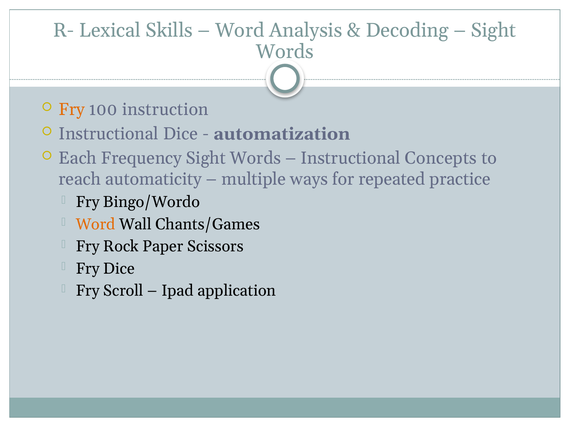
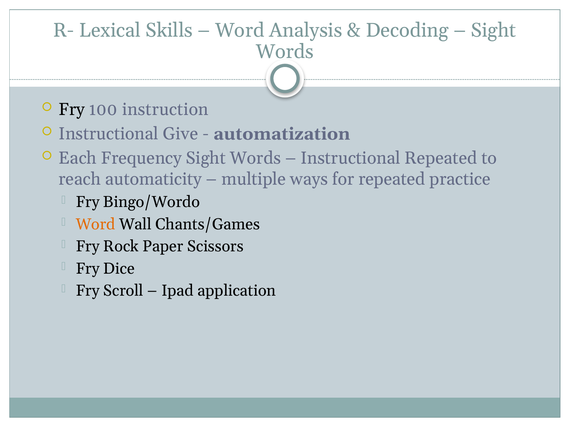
Fry colour: orange -> black (72, 110)
Instructional Dice: Dice -> Give (180, 134)
Instructional Concepts: Concepts -> Repeated (441, 158)
